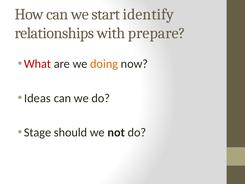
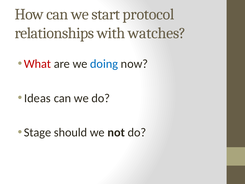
identify: identify -> protocol (148, 14)
prepare: prepare -> watches (157, 33)
doing colour: orange -> blue (104, 64)
